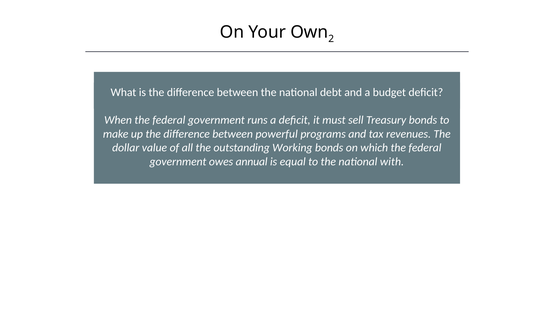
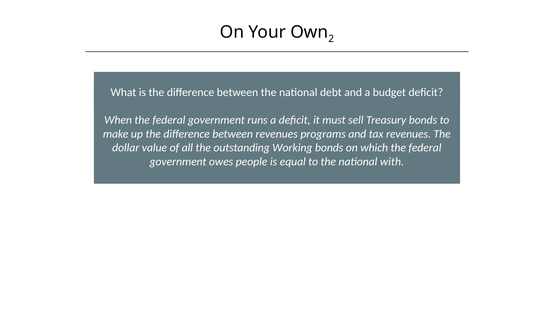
between powerful: powerful -> revenues (277, 134)
annual: annual -> people (252, 162)
